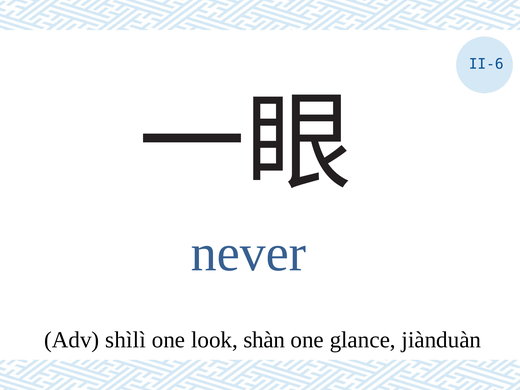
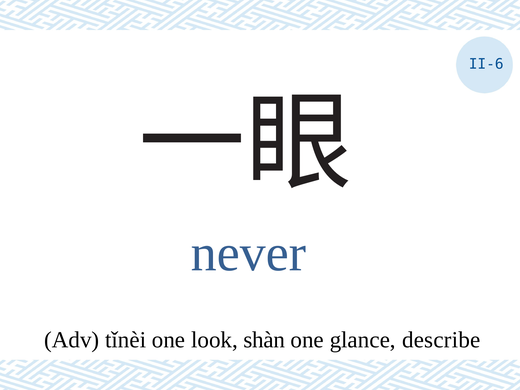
shìlì: shìlì -> tǐnèi (126, 340)
jiànduàn: jiànduàn -> describe (441, 340)
